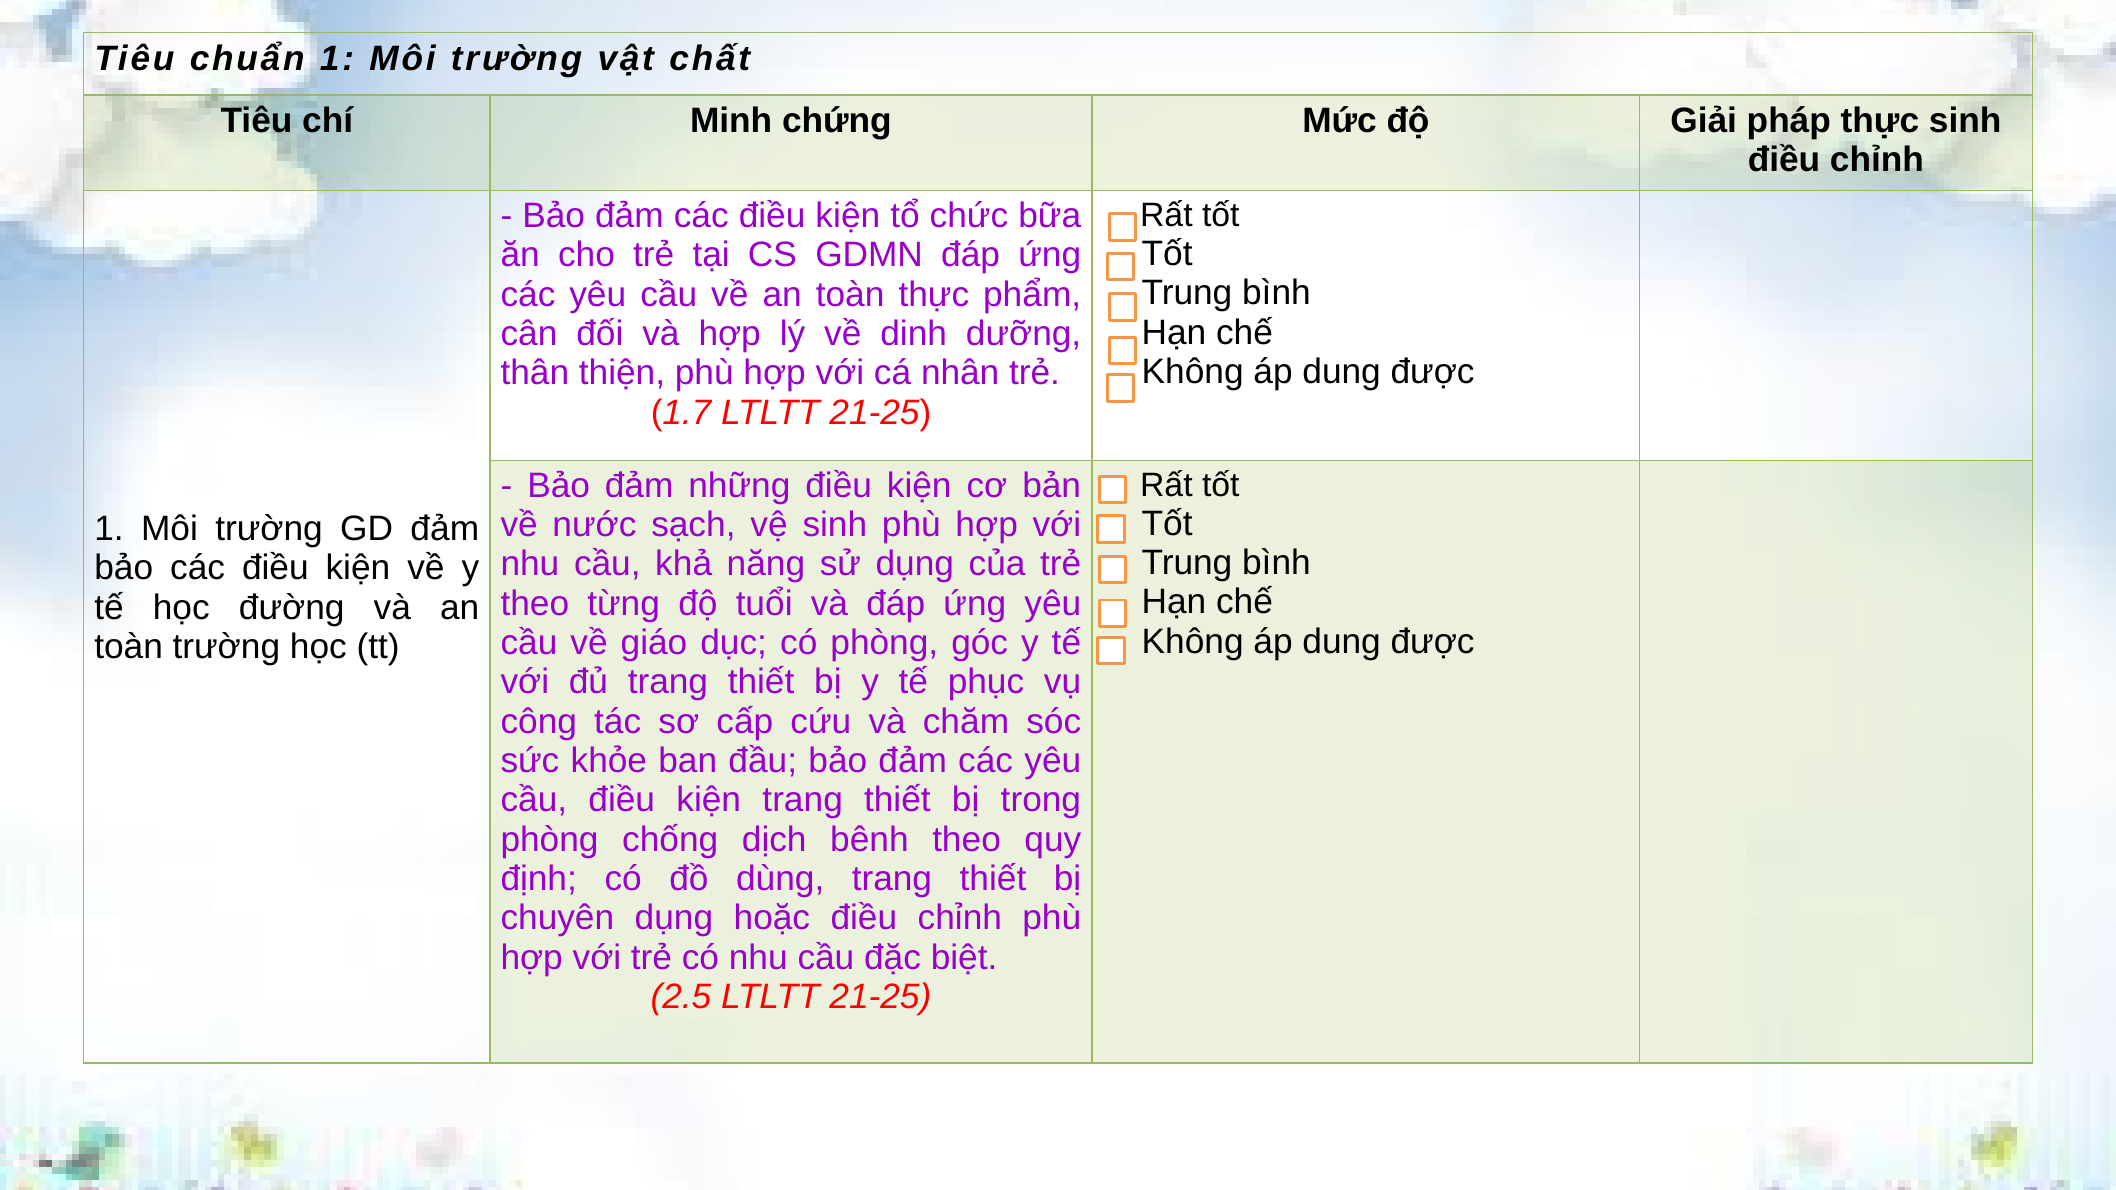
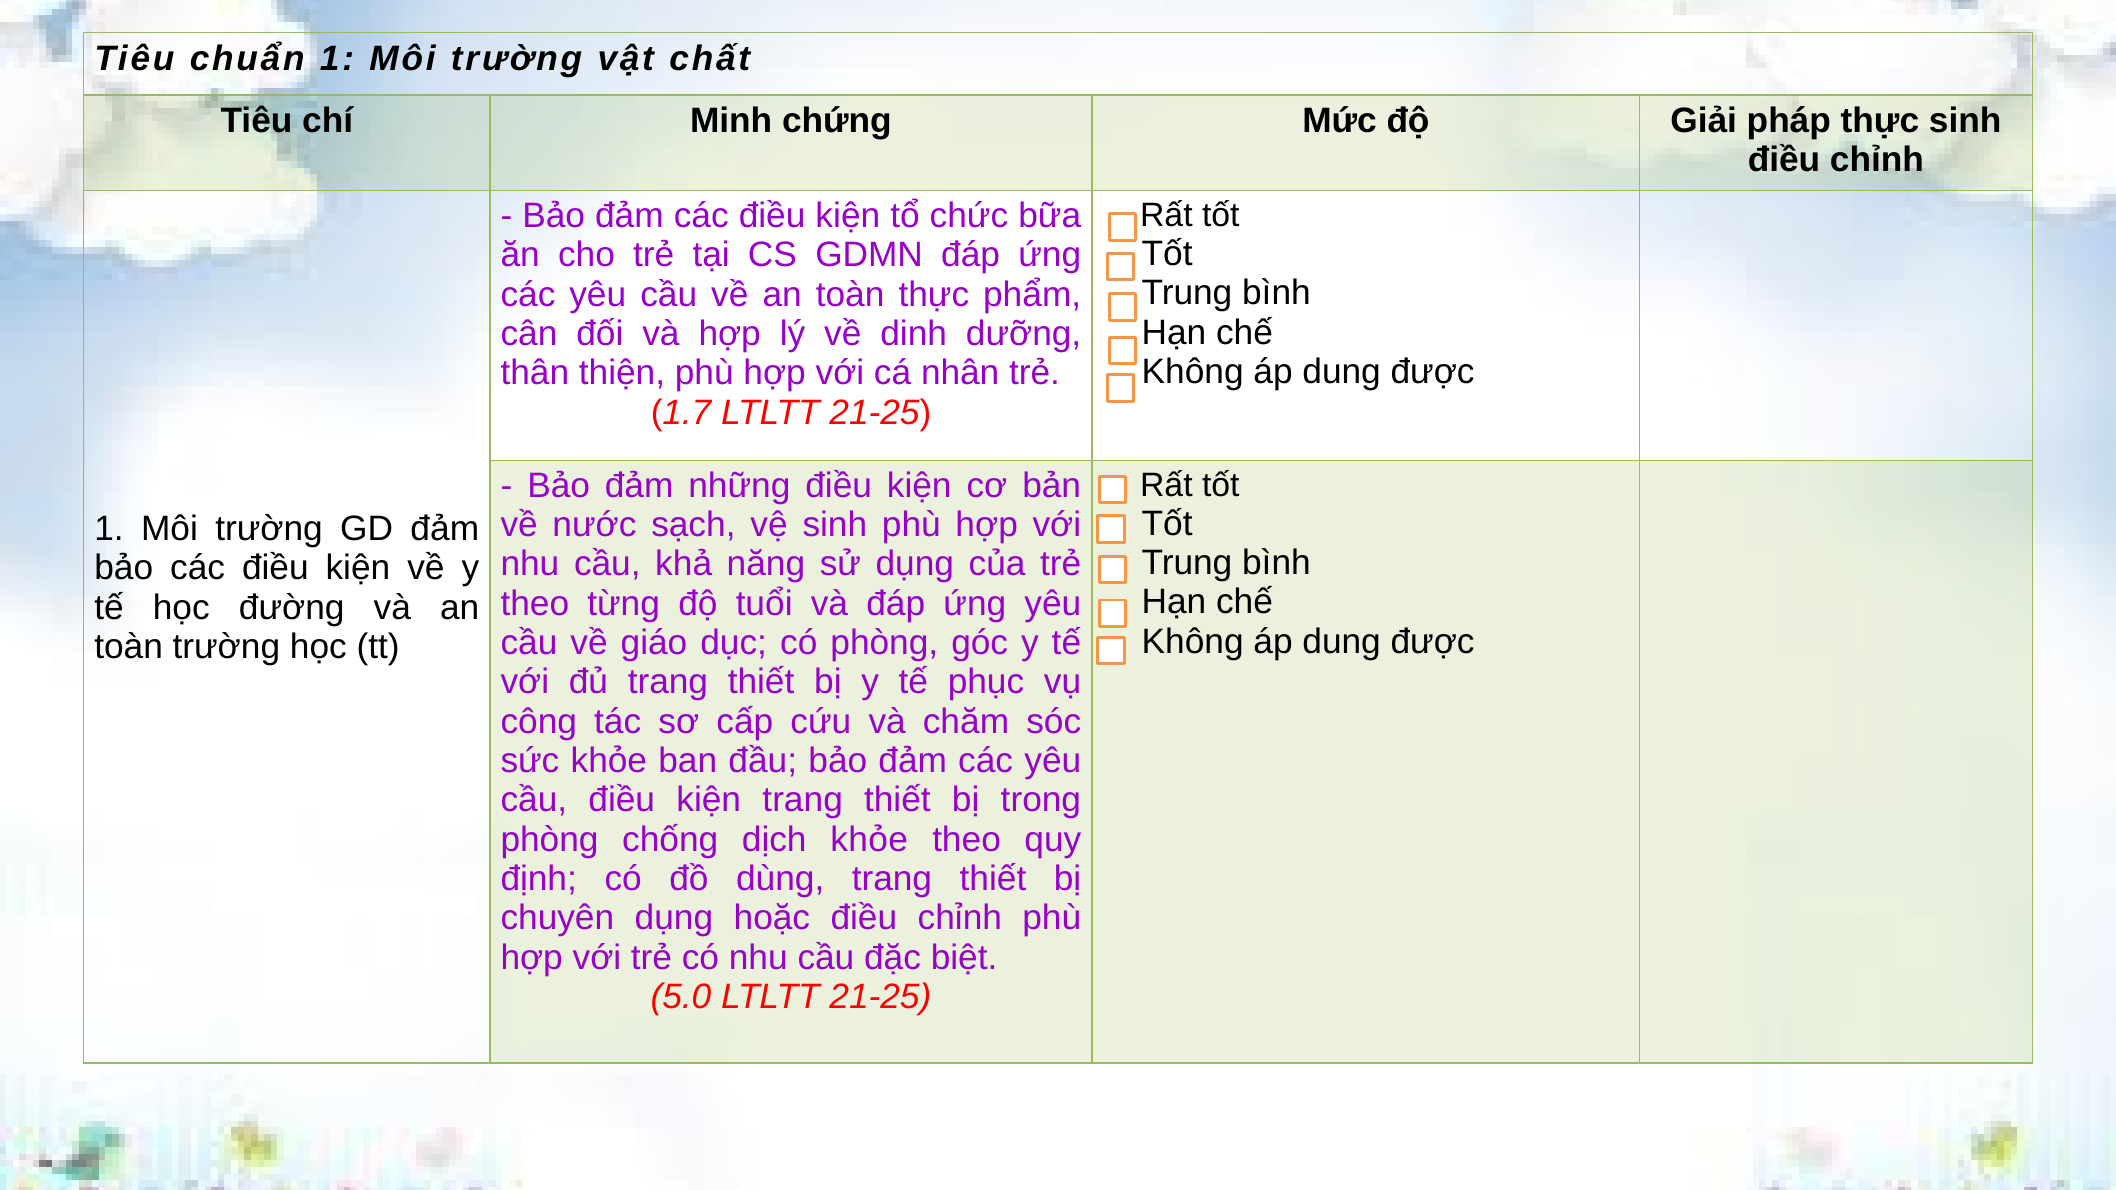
dịch bênh: bênh -> khỏe (869, 840)
2.5: 2.5 -> 5.0 (681, 997)
